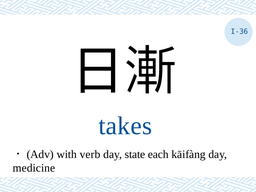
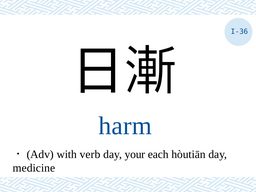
takes: takes -> harm (125, 126)
state: state -> your (135, 154)
kāifàng: kāifàng -> hòutiān (189, 154)
